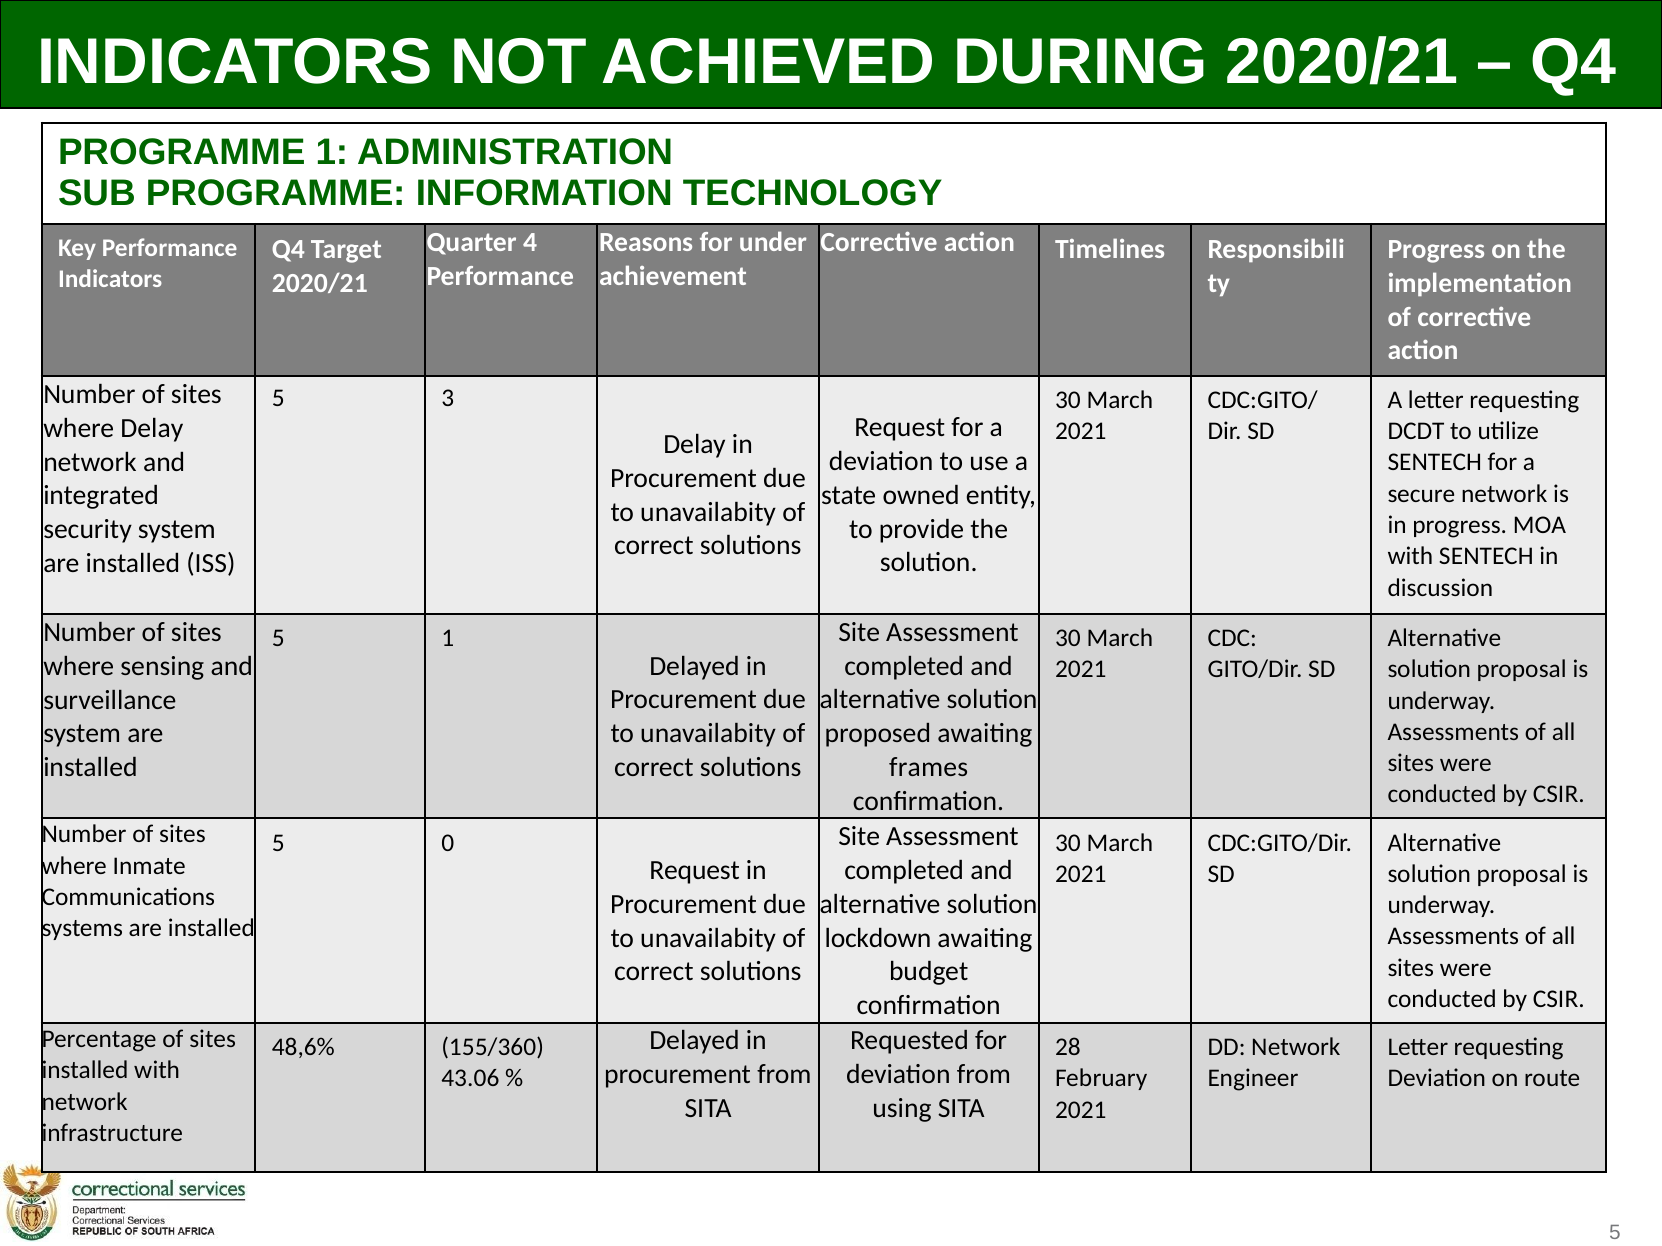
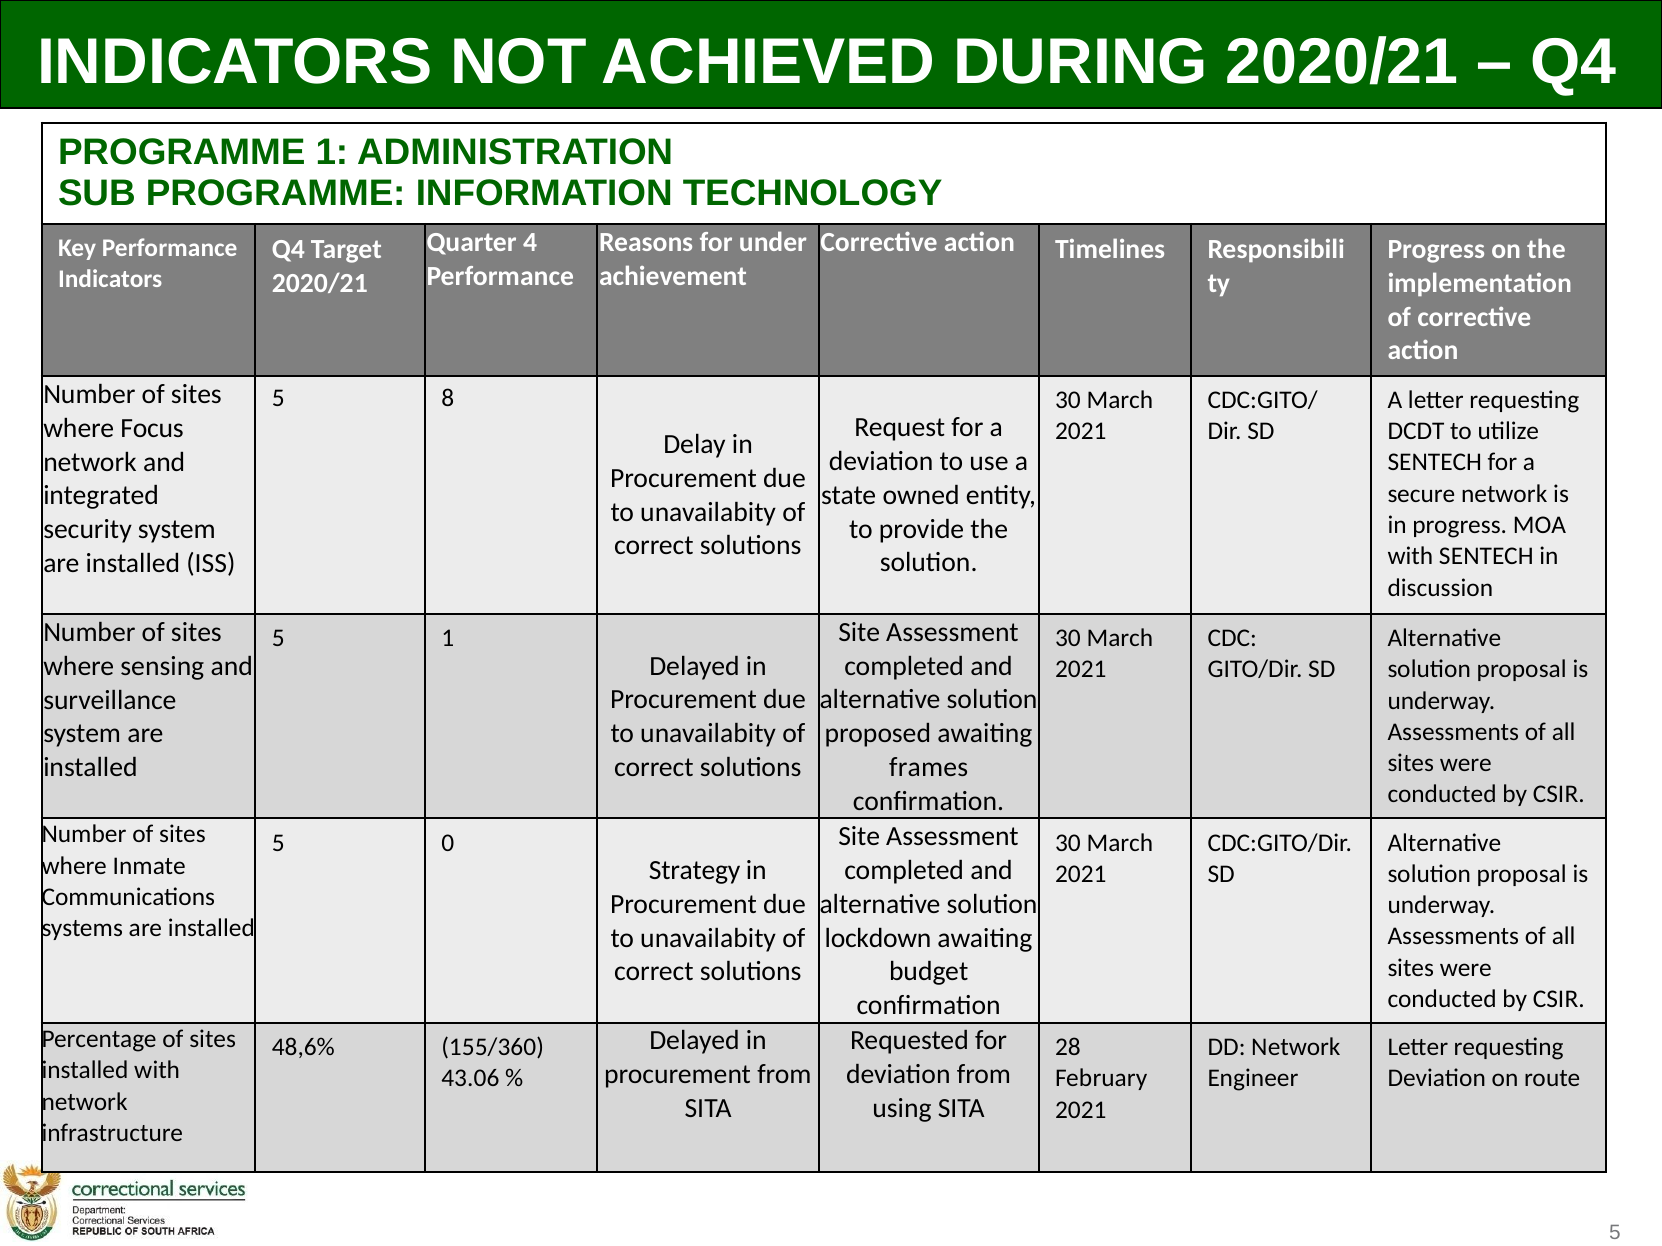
3: 3 -> 8 (448, 398)
where Delay: Delay -> Focus (152, 428)
Request: Request -> Strategy (695, 871)
